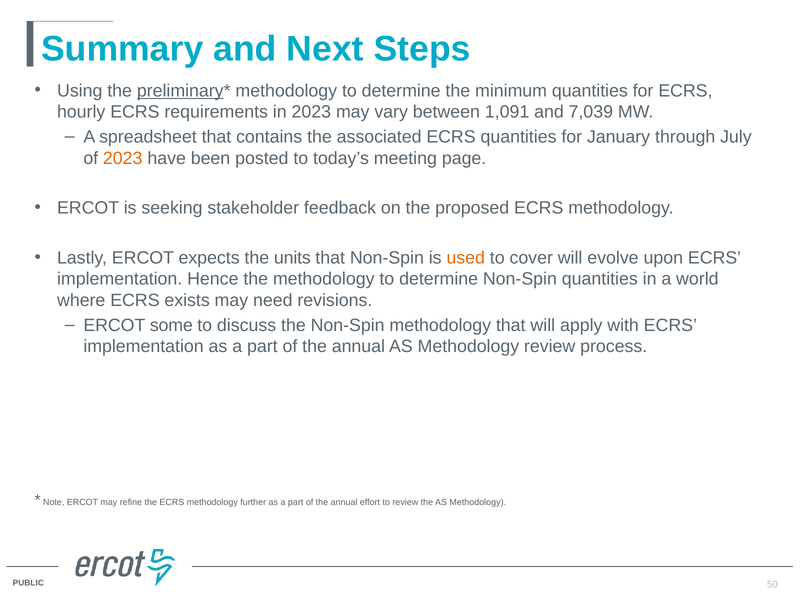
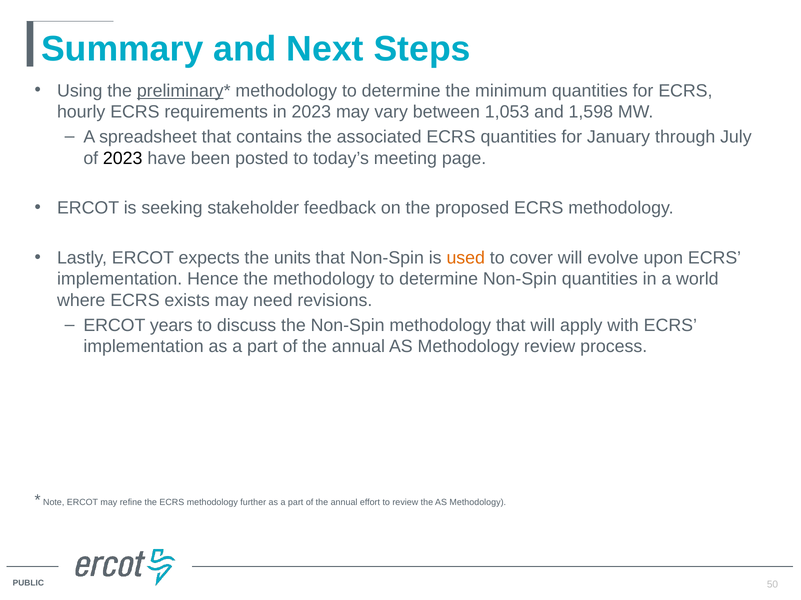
1,091: 1,091 -> 1,053 (507, 112)
7,039: 7,039 -> 1,598 (591, 112)
2023 colour: orange -> black (123, 158)
some: some -> years (171, 326)
